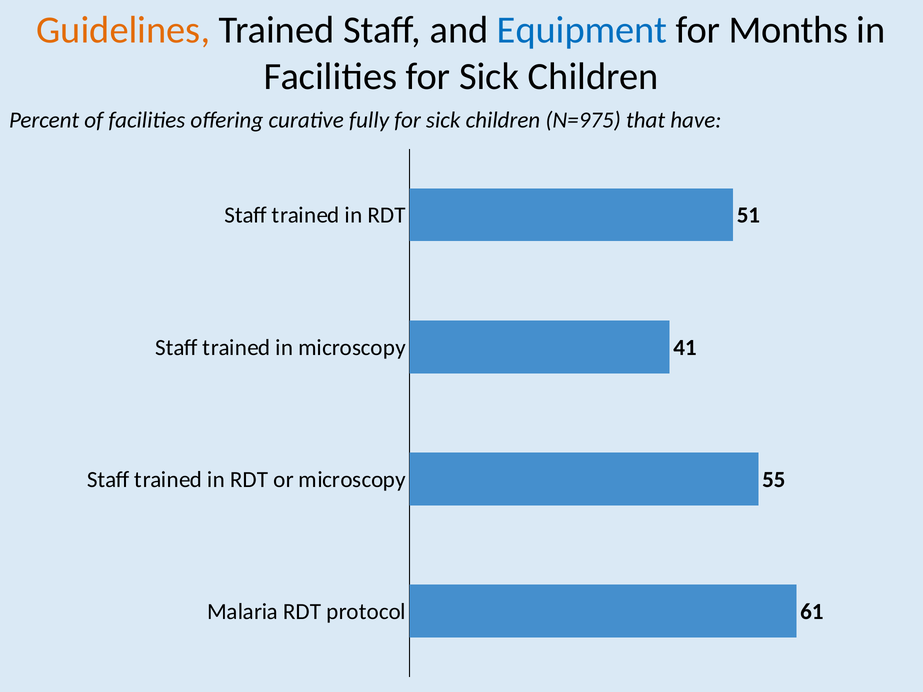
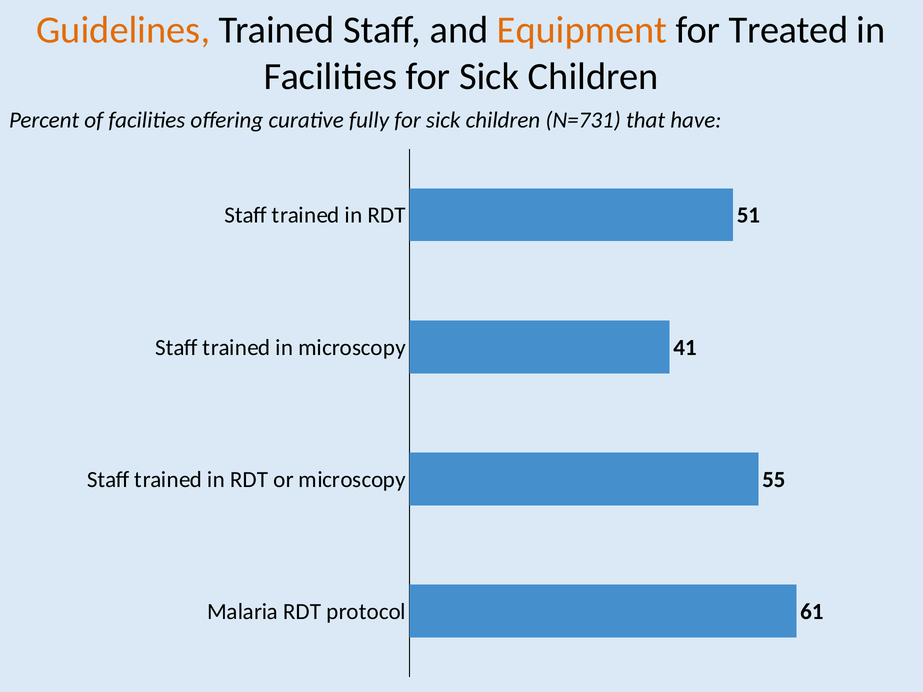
Equipment colour: blue -> orange (582, 30)
Months: Months -> Treated (789, 30)
N=975: N=975 -> N=731 (583, 120)
